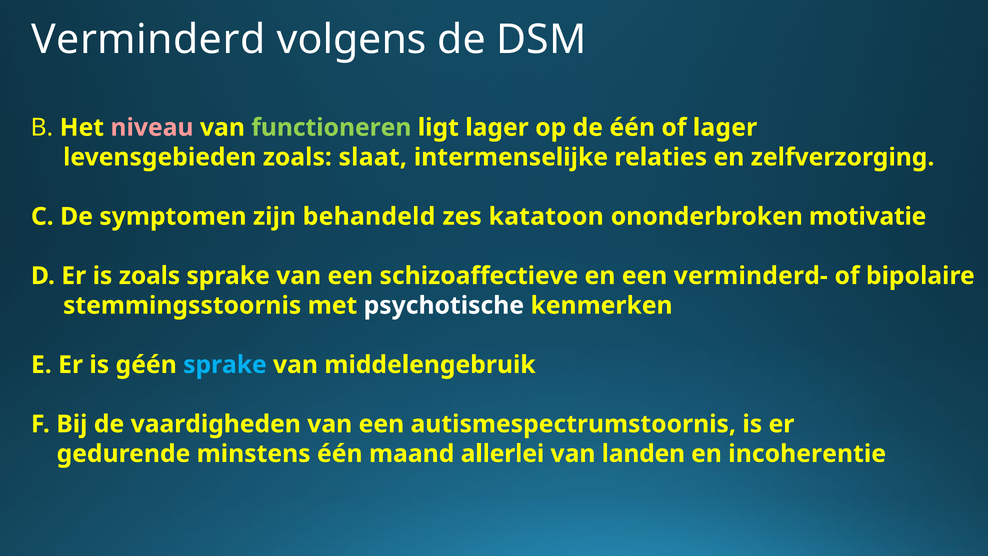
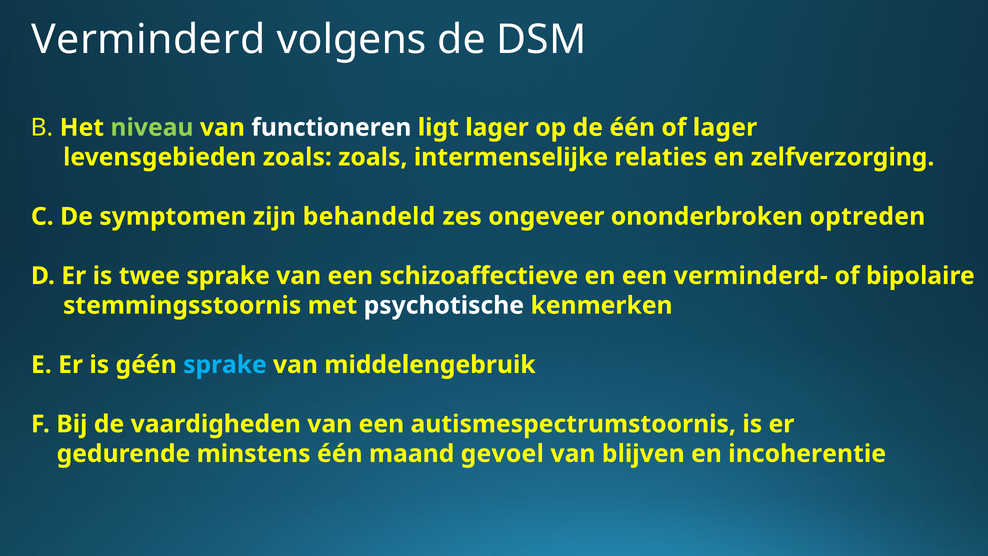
niveau colour: pink -> light green (152, 128)
functioneren colour: light green -> white (331, 128)
zoals slaat: slaat -> zoals (373, 157)
katatoon: katatoon -> ongeveer (546, 216)
motivatie: motivatie -> optreden (867, 216)
is zoals: zoals -> twee (149, 276)
allerlei: allerlei -> gevoel (502, 454)
landen: landen -> blijven (643, 454)
